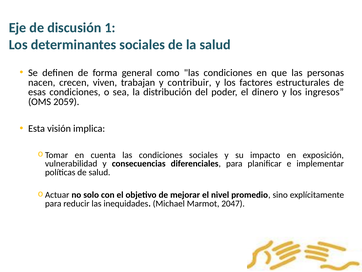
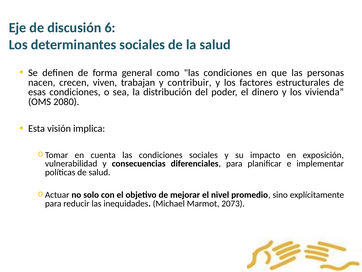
1: 1 -> 6 (110, 28)
ingresos: ingresos -> vivienda (324, 92)
2059: 2059 -> 2080 (66, 102)
2047: 2047 -> 2073 (233, 203)
